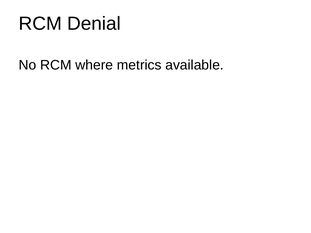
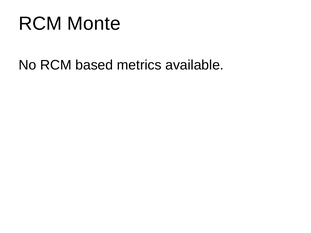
Denial: Denial -> Monte (94, 24)
where: where -> based (94, 65)
